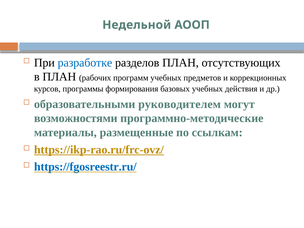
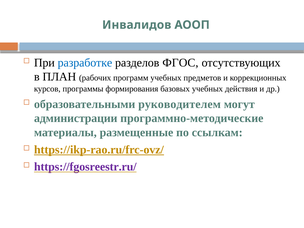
Недельной: Недельной -> Инвалидов (137, 25)
разделов ПЛАН: ПЛАН -> ФГОС (180, 63)
возможностями: возможностями -> администрации (76, 118)
https://fgosreestr.ru/ colour: blue -> purple (85, 167)
